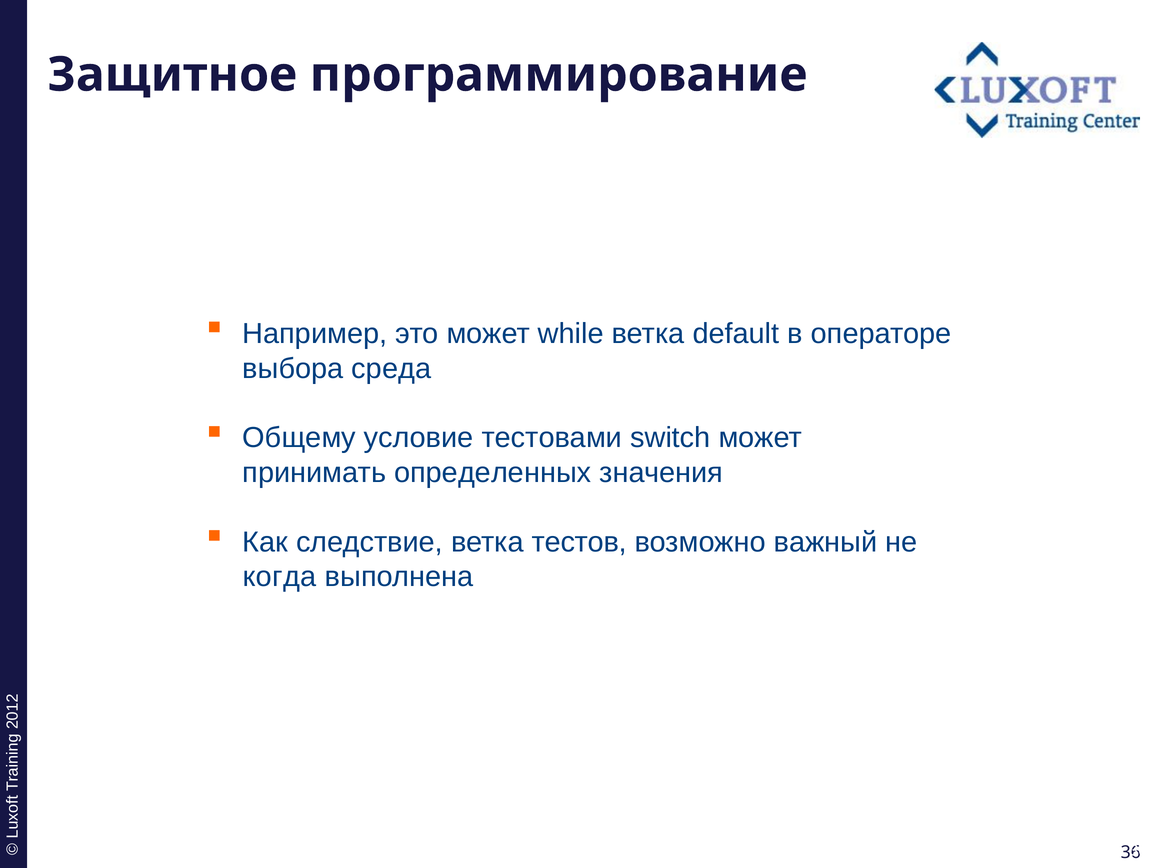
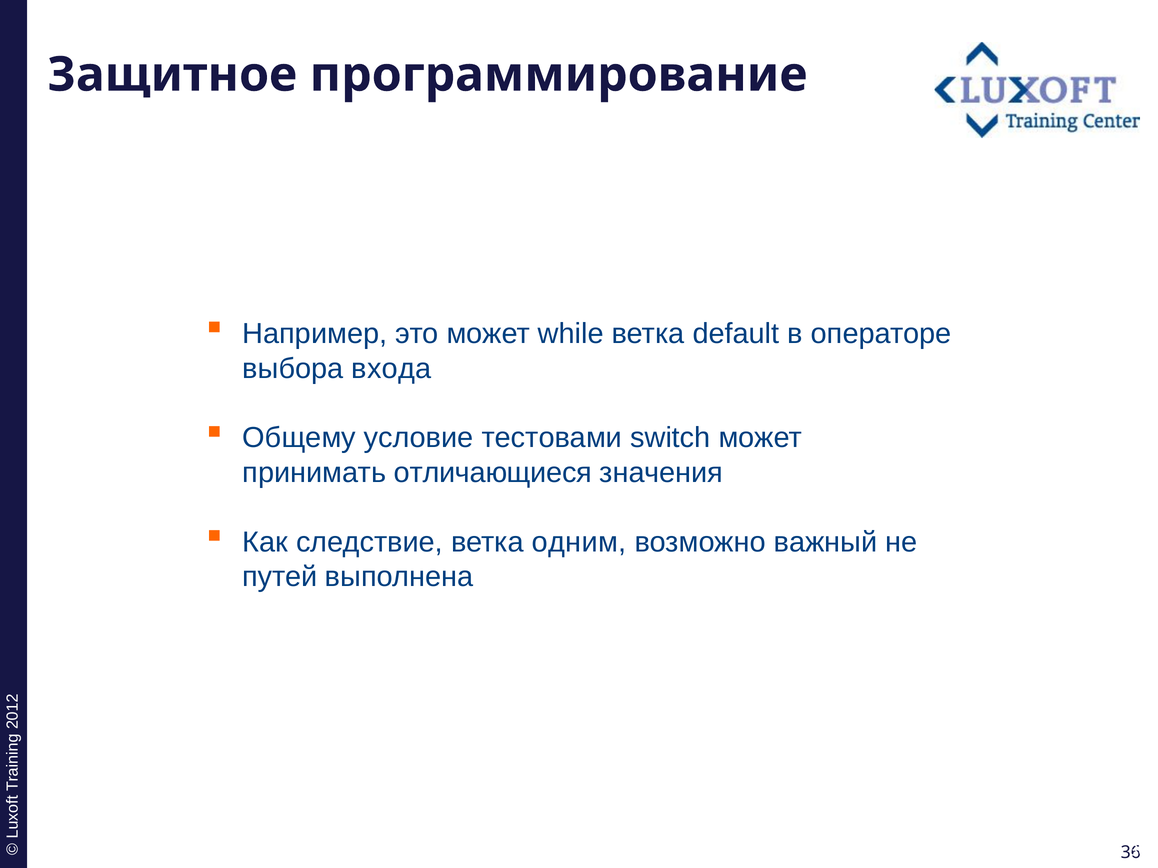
среда: среда -> входа (391, 369)
определенных: определенных -> отличающиеся (493, 473)
тестов: тестов -> одним (579, 542)
когда: когда -> путей (280, 577)
